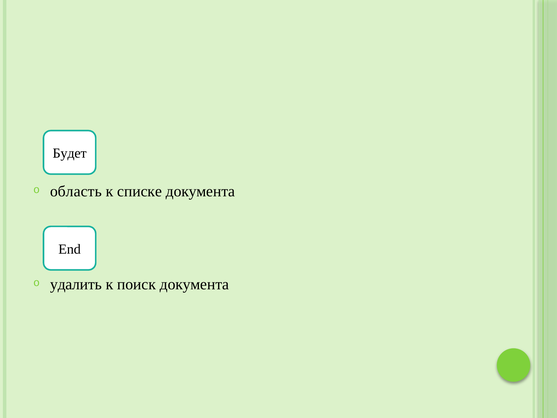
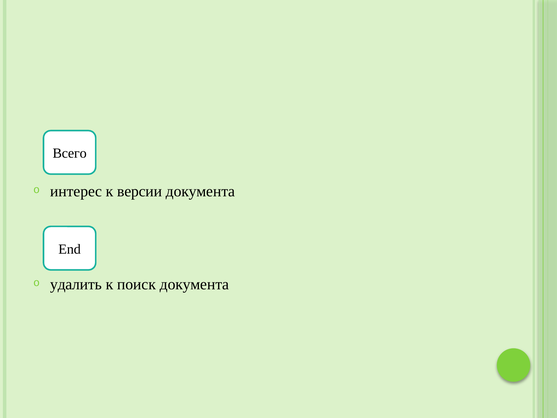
Будет: Будет -> Всего (70, 153)
область: область -> интерес (76, 191)
списке: списке -> версии (140, 191)
